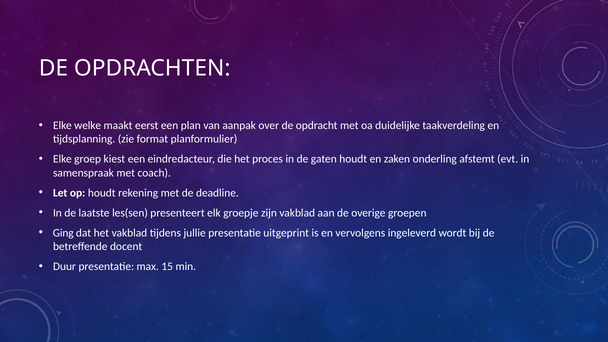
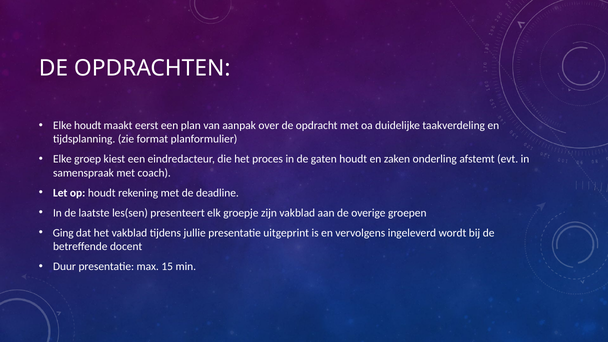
Elke welke: welke -> houdt (88, 125)
